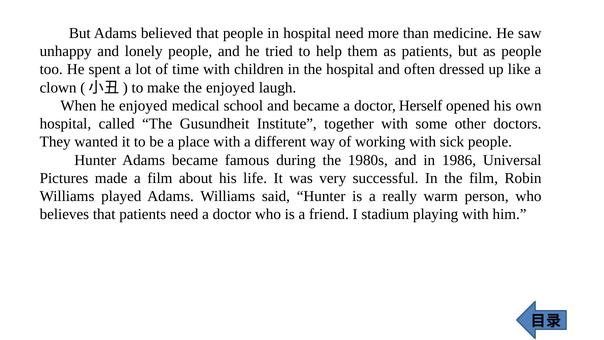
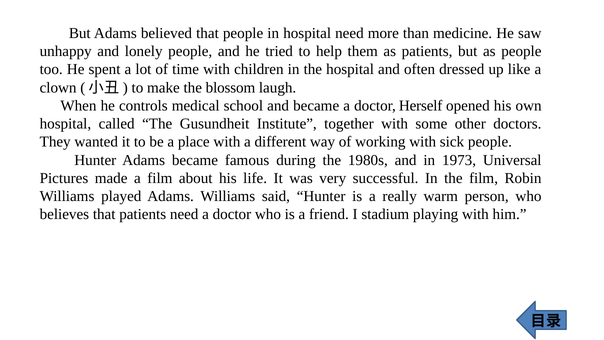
the enjoyed: enjoyed -> blossom (230, 87)
he enjoyed: enjoyed -> controls (143, 106)
1986: 1986 -> 1973 (459, 160)
